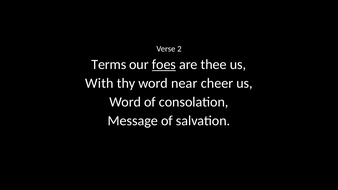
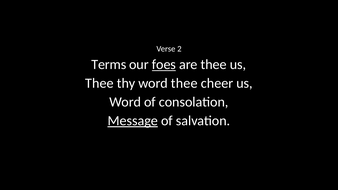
With: With -> Thee (99, 83)
word near: near -> thee (184, 83)
Message underline: none -> present (133, 121)
